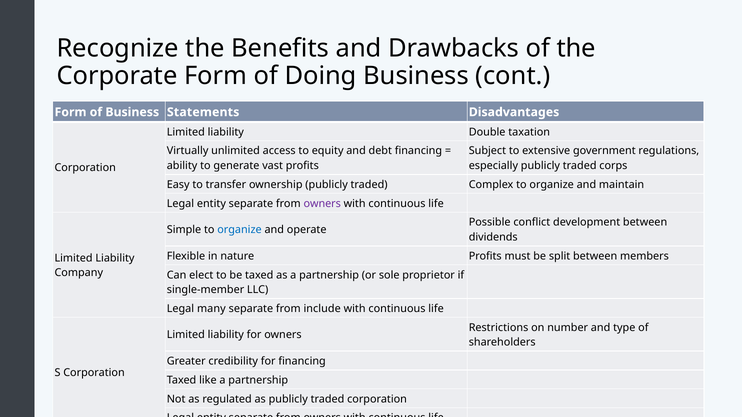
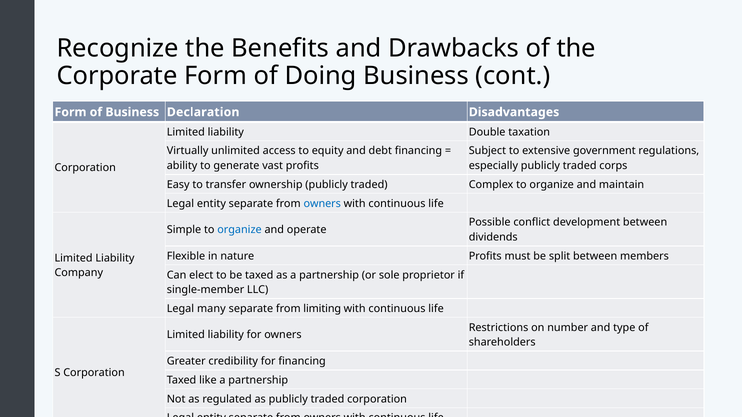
Statements: Statements -> Declaration (203, 112)
owners colour: purple -> blue (322, 204)
include: include -> limiting (322, 309)
